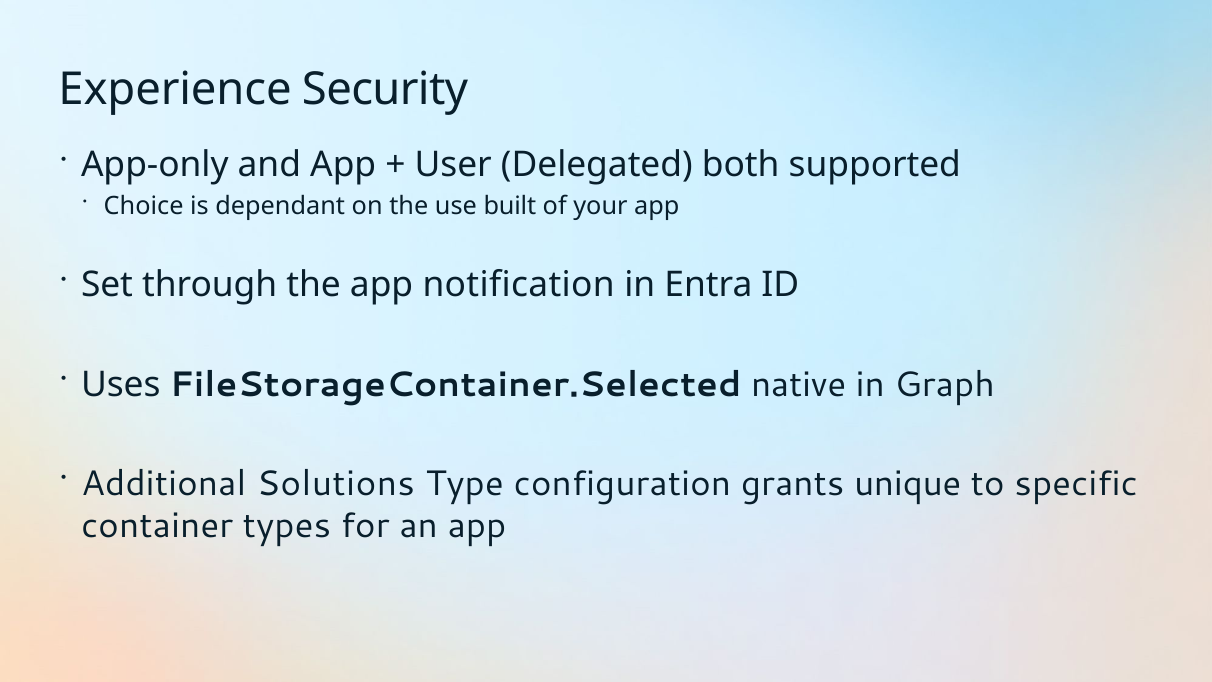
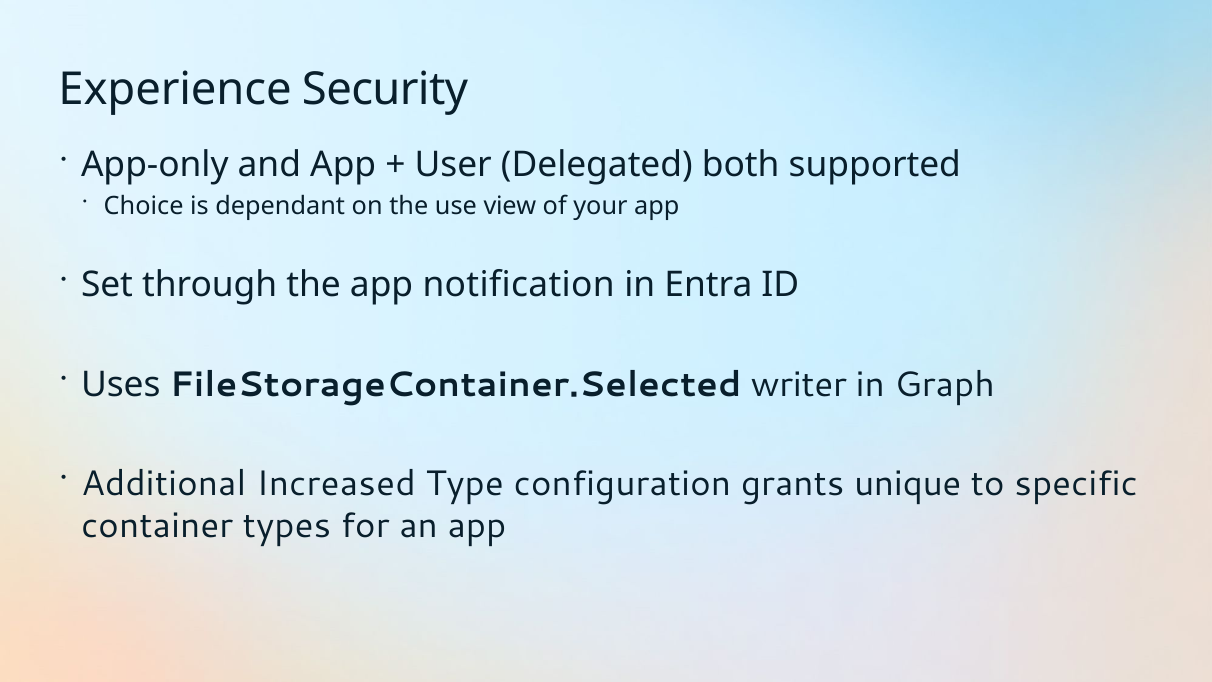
built: built -> view (510, 206)
native: native -> writer (799, 384)
Solutions: Solutions -> Increased (336, 483)
